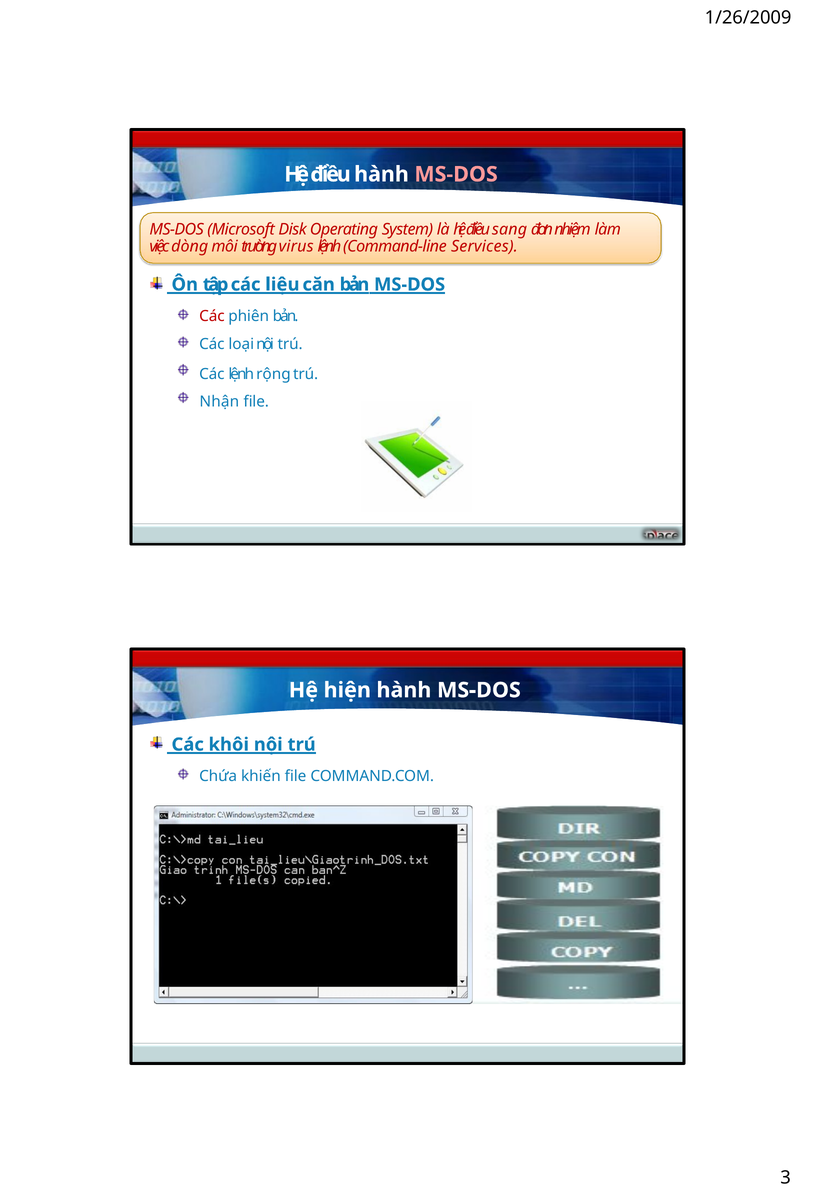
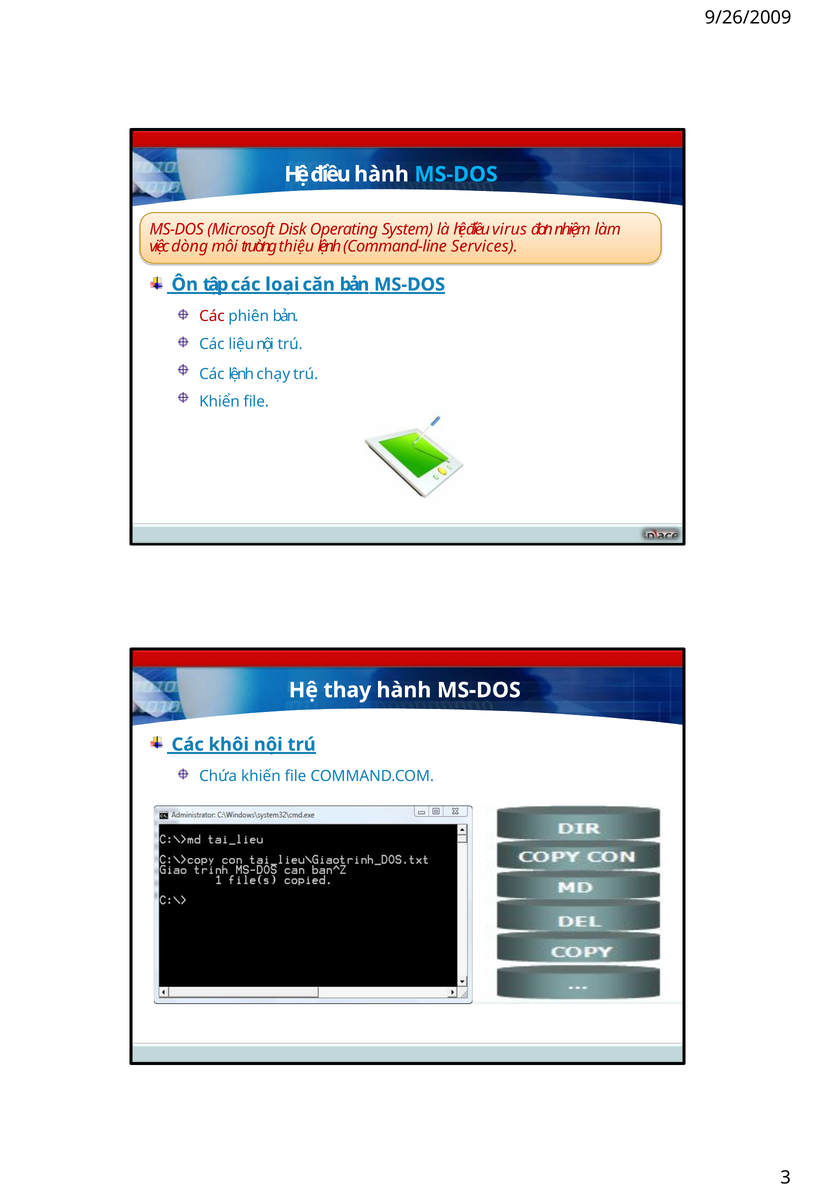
1/26/2009: 1/26/2009 -> 9/26/2009 (748, 18)
MS-DOS colour: pink -> light blue (456, 174)
sang: sang -> virus (510, 230)
virus: virus -> thiệu (296, 246)
liệu: liệu -> loại (282, 285)
loại: loại -> liệu (241, 344)
rộng: rộng -> chạy (273, 374)
Nhận: Nhận -> Khiển (219, 402)
hiện: hiện -> thay (347, 691)
